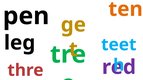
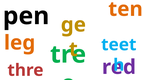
leg colour: black -> orange (20, 43)
